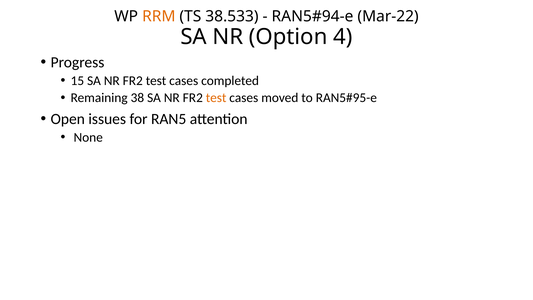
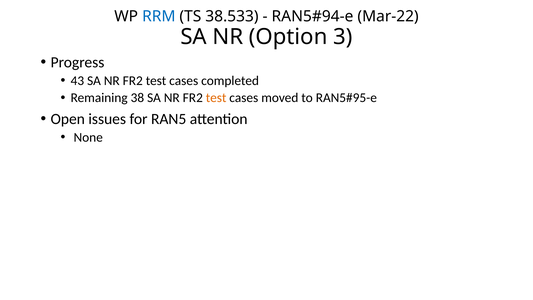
RRM colour: orange -> blue (159, 16)
4: 4 -> 3 (343, 37)
15: 15 -> 43 (77, 81)
